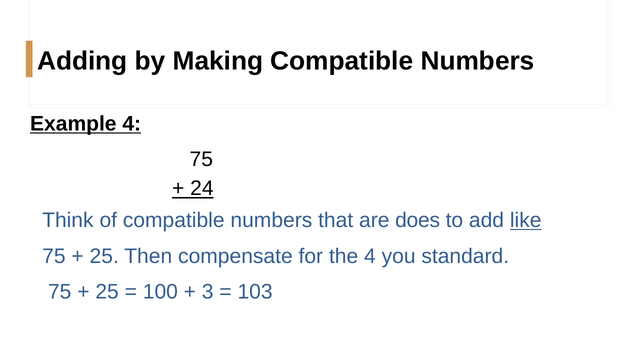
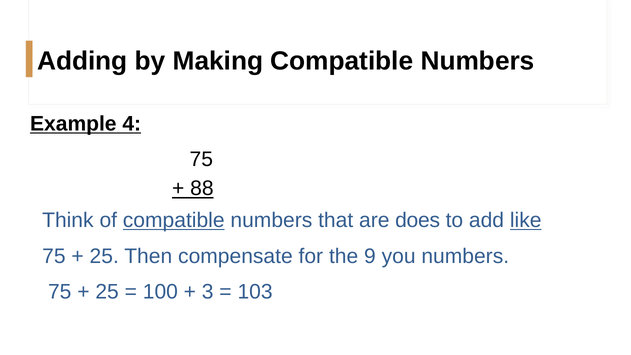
24: 24 -> 88 (202, 188)
compatible underline: none -> present (174, 220)
the 4: 4 -> 9 (370, 256)
you standard: standard -> numbers (465, 256)
